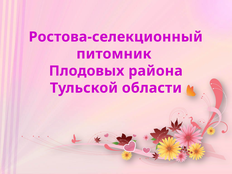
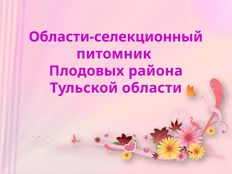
Ростова-селекционный: Ростова-селекционный -> Области-селекционный (116, 37)
